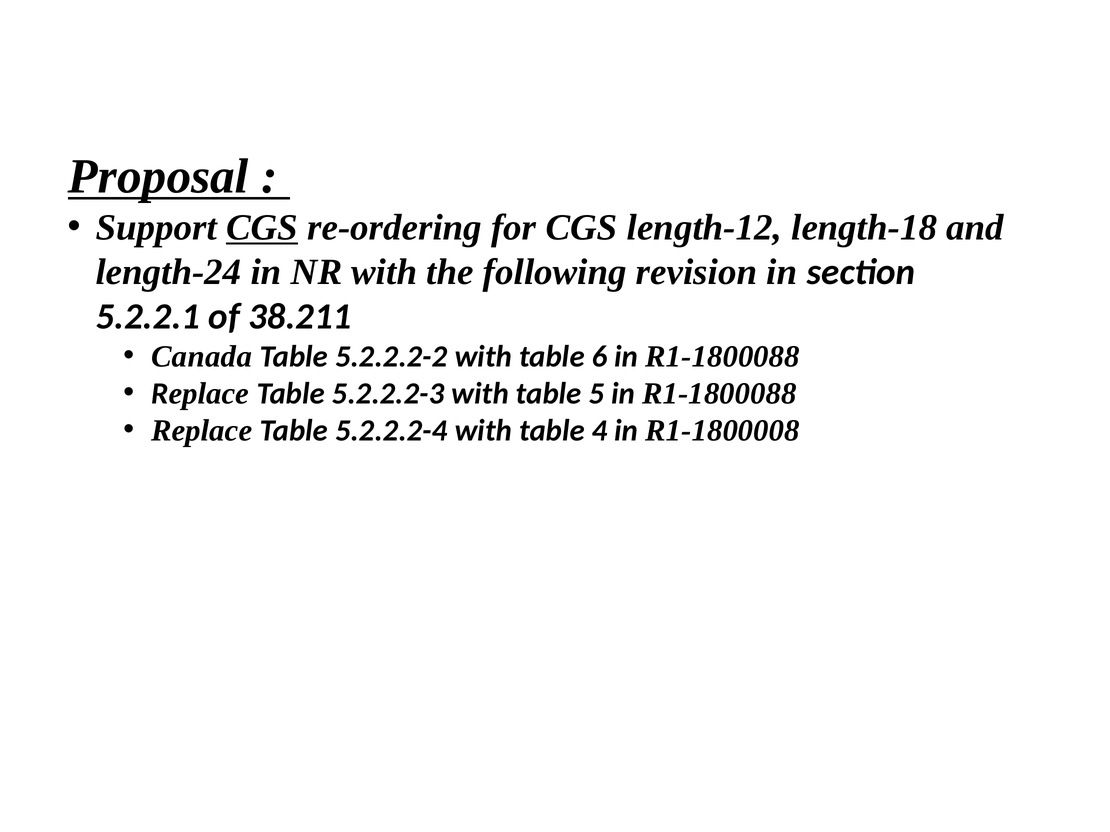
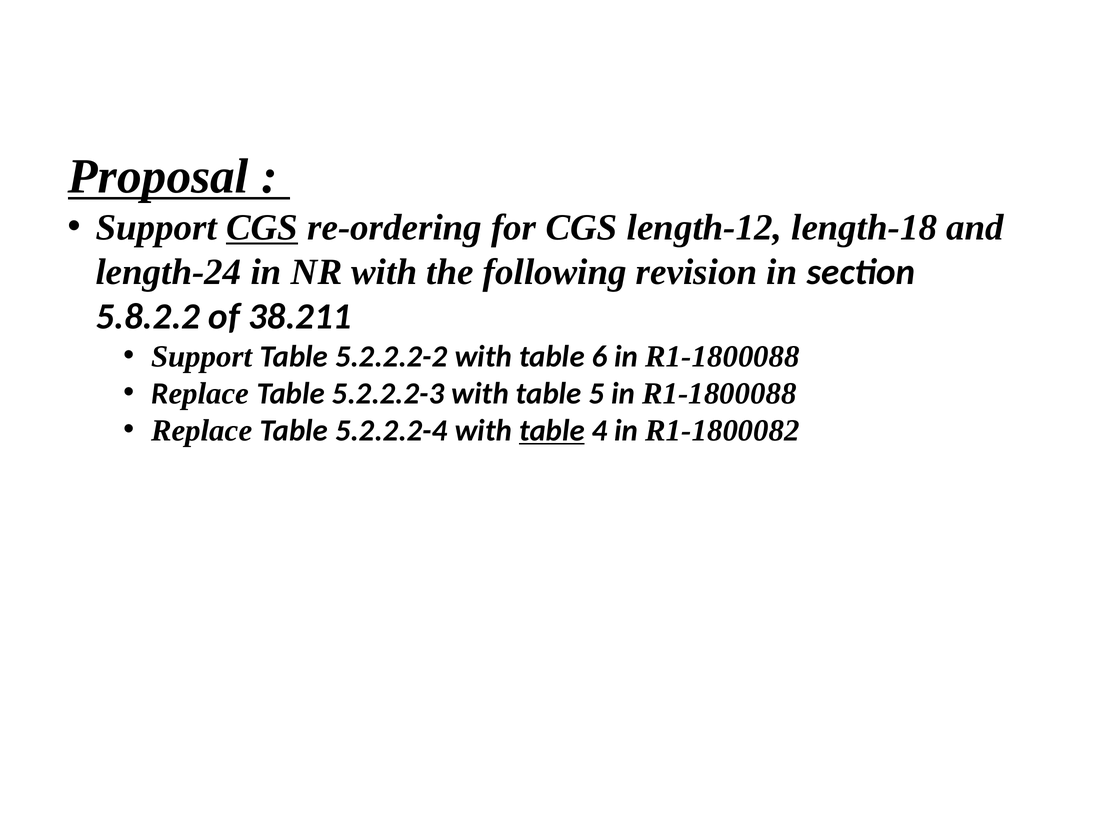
5.2.2.1: 5.2.2.1 -> 5.8.2.2 (148, 317)
Canada: Canada -> Support (202, 357)
table underline: none -> present (552, 431)
R1-1800008: R1-1800008 -> R1-1800082 (723, 431)
